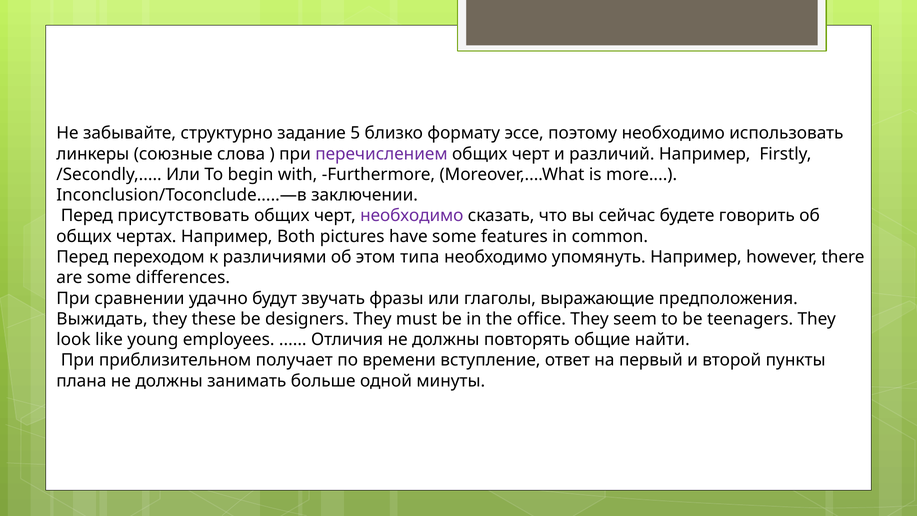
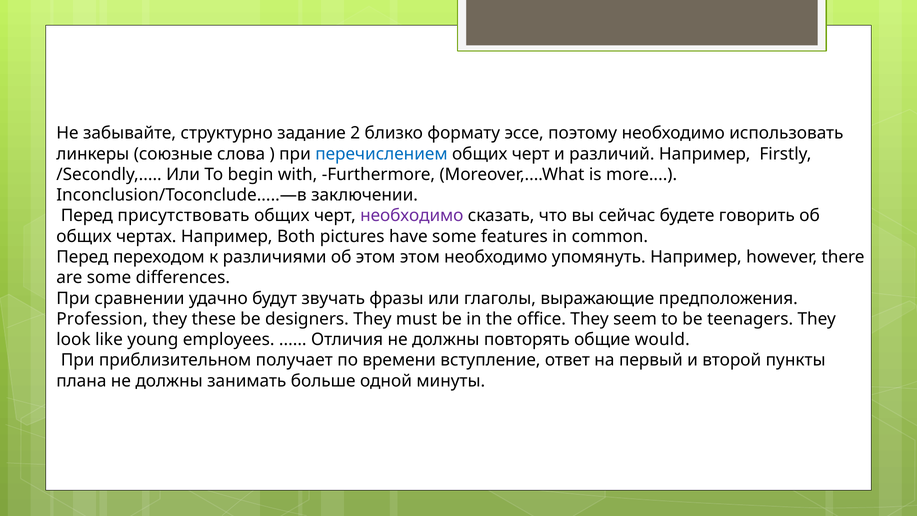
5: 5 -> 2 (355, 133)
перечислением colour: purple -> blue (381, 154)
этом типа: типа -> этом (420, 257)
Выжидать: Выжидать -> Profession (102, 319)
найти: найти -> would (662, 339)
